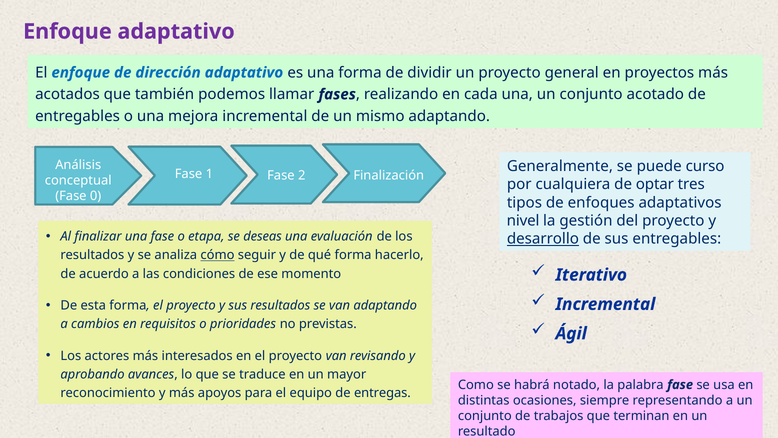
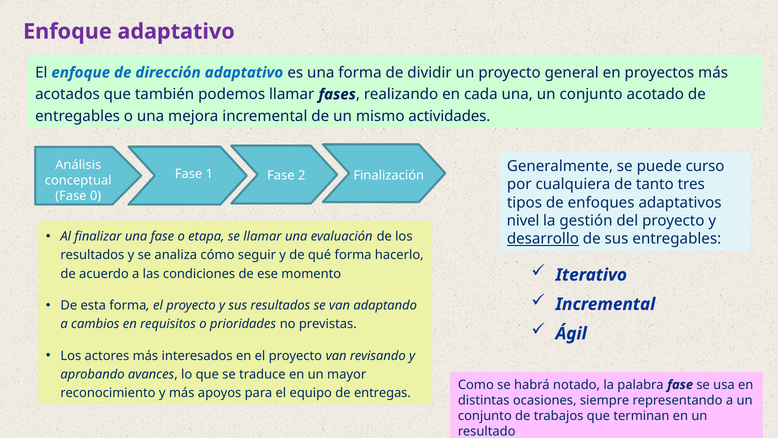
mismo adaptando: adaptando -> actividades (449, 116)
optar: optar -> tanto (655, 184)
se deseas: deseas -> llamar (262, 236)
cómo underline: present -> none (217, 255)
